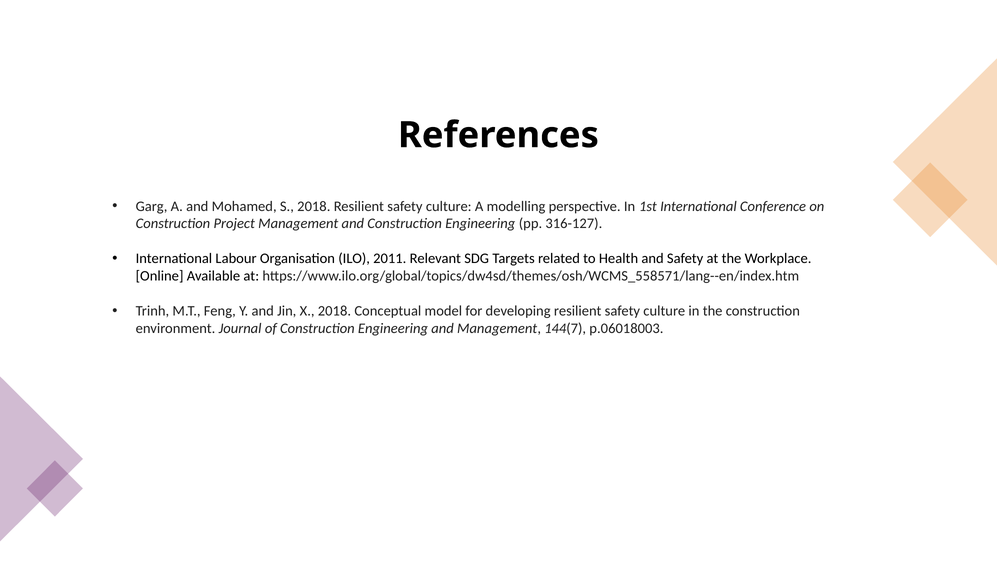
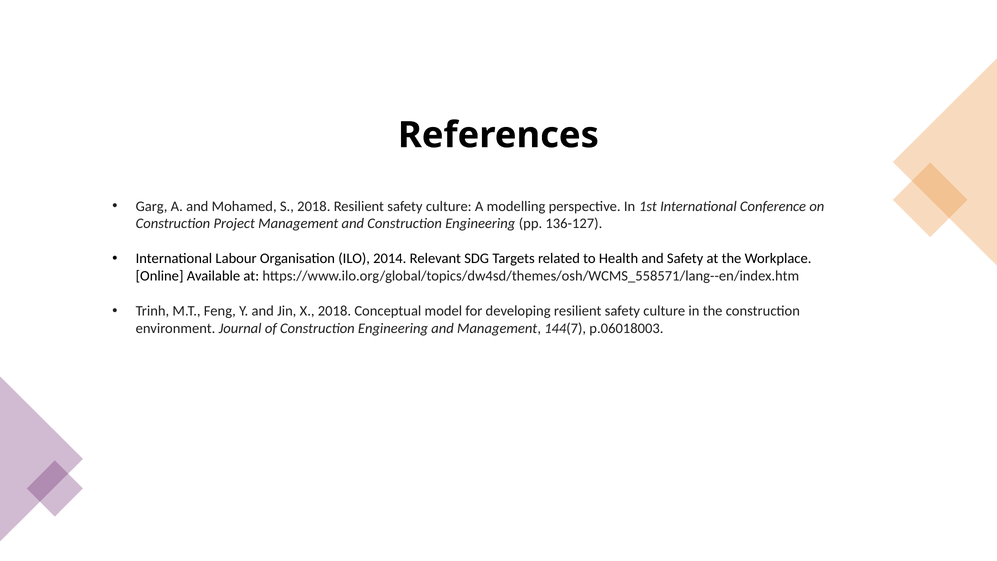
316-127: 316-127 -> 136-127 (574, 224)
2011: 2011 -> 2014 (390, 259)
